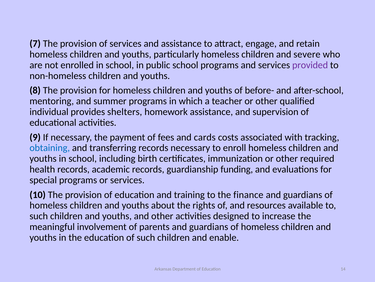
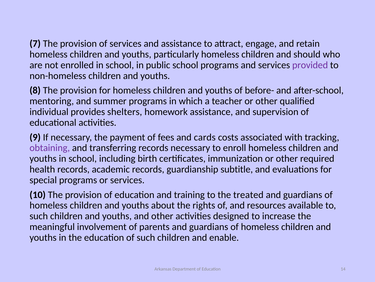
severe: severe -> should (307, 54)
obtaining colour: blue -> purple (50, 148)
funding: funding -> subtitle (237, 169)
finance: finance -> treated (248, 194)
